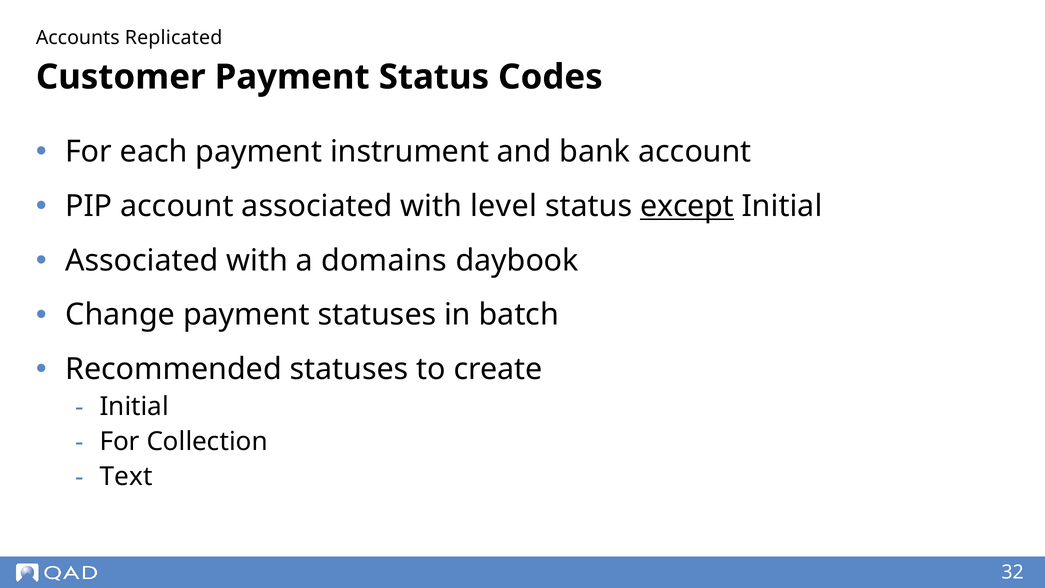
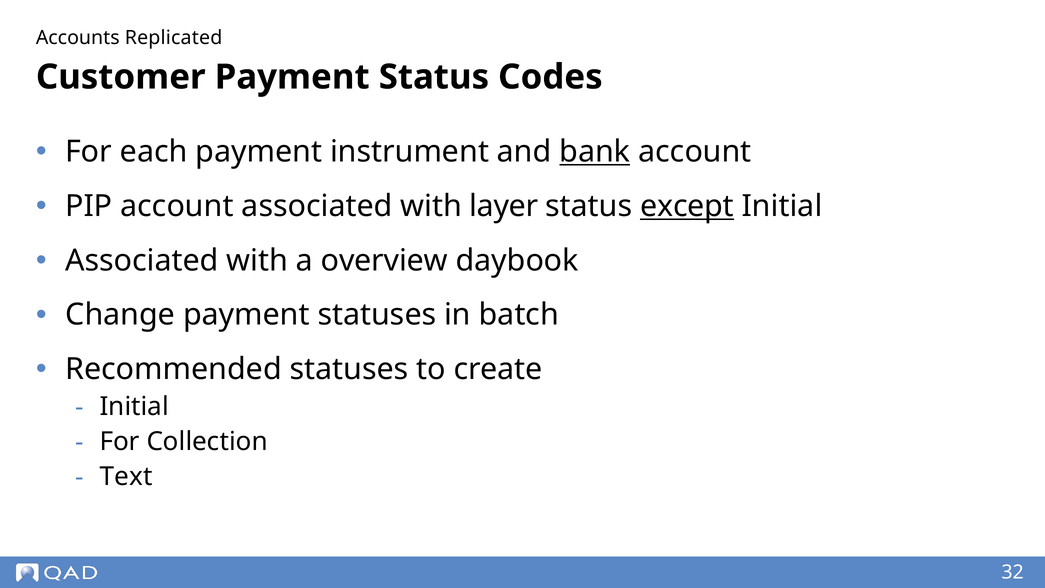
bank underline: none -> present (595, 152)
level: level -> layer (504, 206)
domains: domains -> overview (384, 260)
